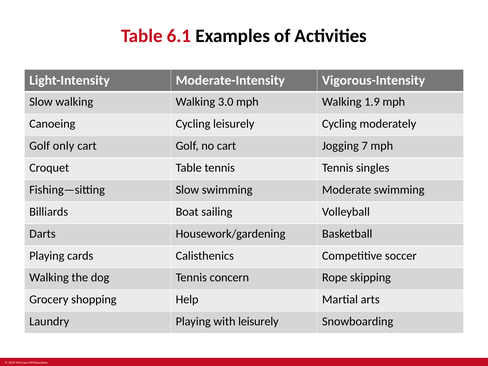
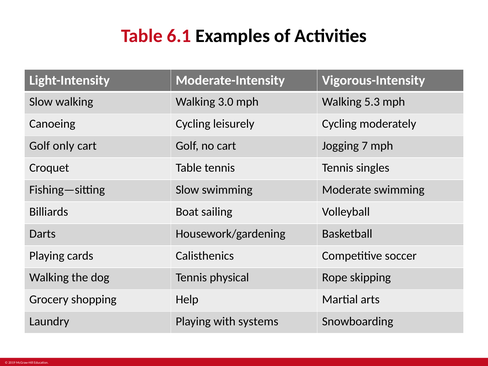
1.9: 1.9 -> 5.3 (372, 102)
concern: concern -> physical (229, 278)
with leisurely: leisurely -> systems (258, 322)
